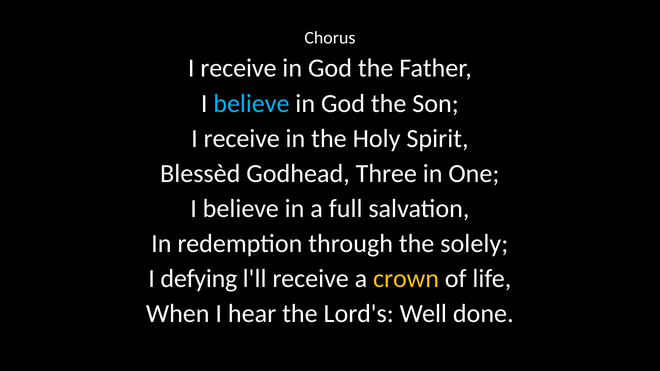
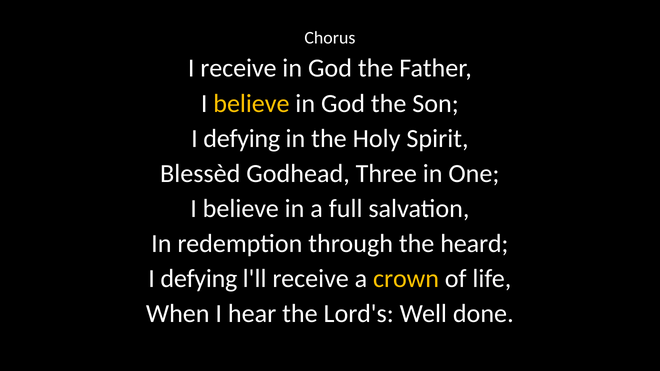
believe colour: light blue -> yellow (251, 103)
receive: receive -> defying (242, 139)
solely: solely -> heard (474, 244)
